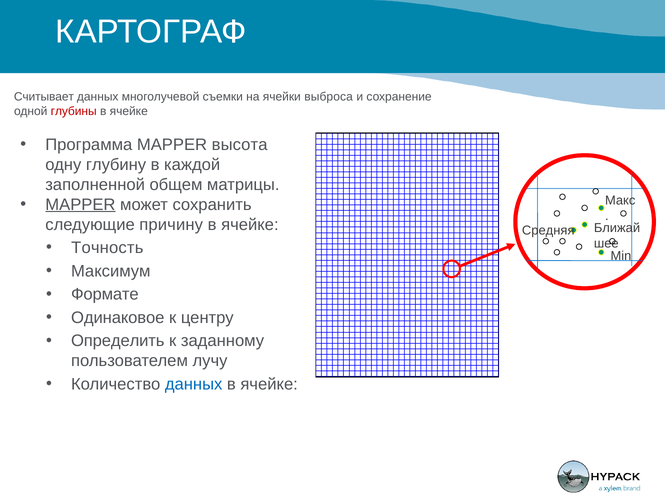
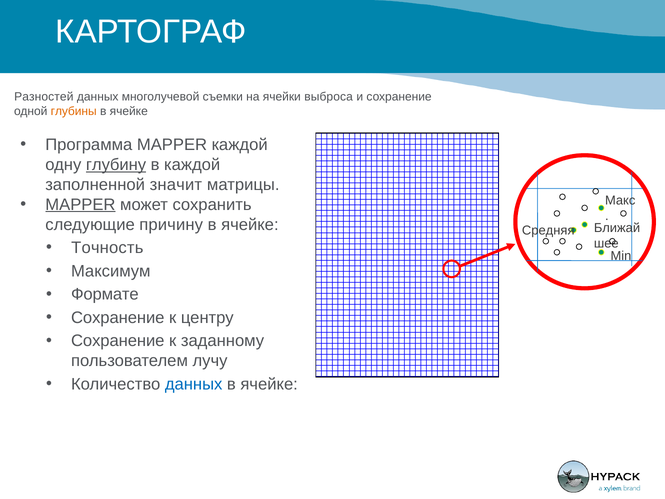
Считывает: Считывает -> Разностей (44, 97)
глубины colour: red -> orange (74, 111)
MAPPER высота: высота -> каждой (240, 145)
глубину underline: none -> present (116, 165)
общем: общем -> значит (176, 185)
Одинаковое: Одинаковое -> Сохранение (118, 318)
Определить: Определить -> Сохранение (118, 341)
